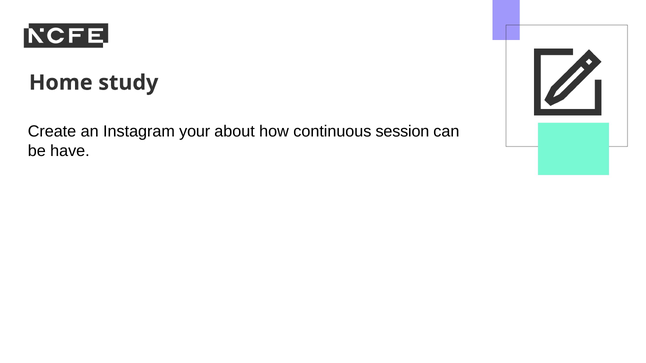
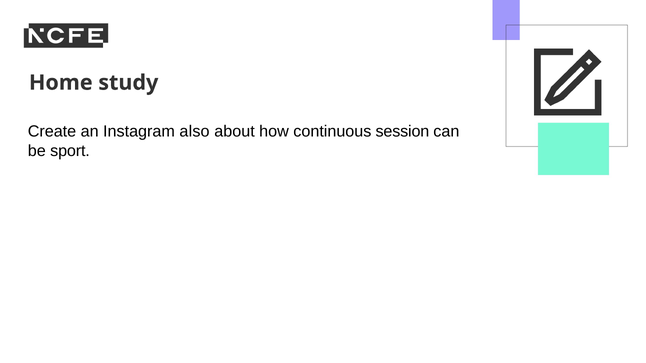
your: your -> also (195, 132)
have: have -> sport (70, 151)
